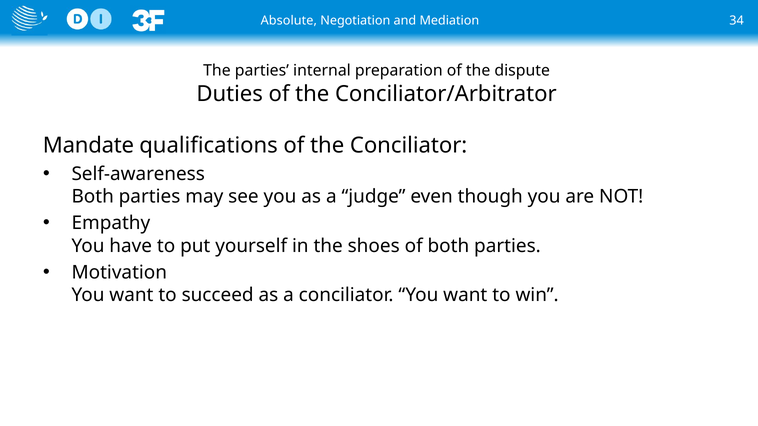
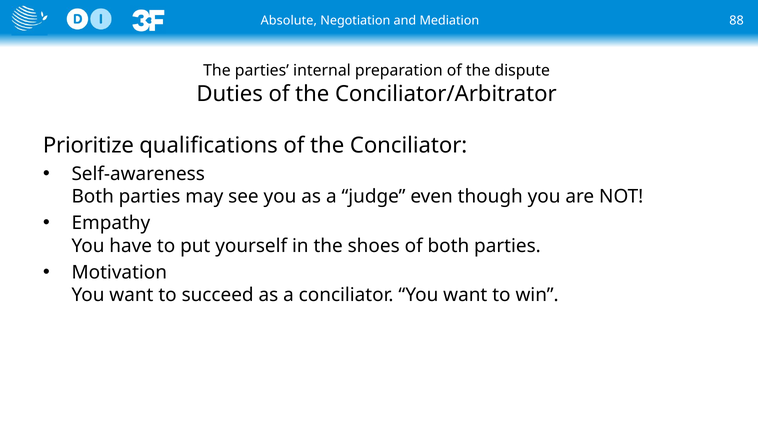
34: 34 -> 88 (737, 21)
Mandate: Mandate -> Prioritize (88, 146)
